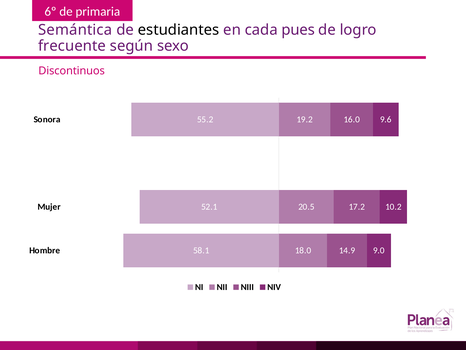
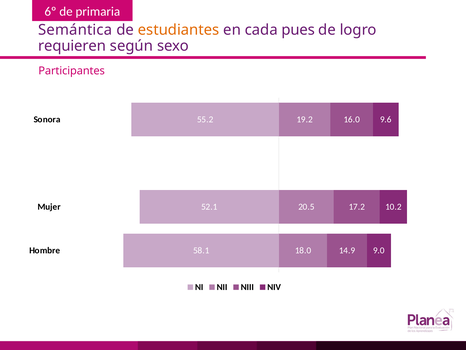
estudiantes colour: black -> orange (179, 30)
frecuente: frecuente -> requieren (72, 46)
Discontinuos: Discontinuos -> Participantes (72, 71)
